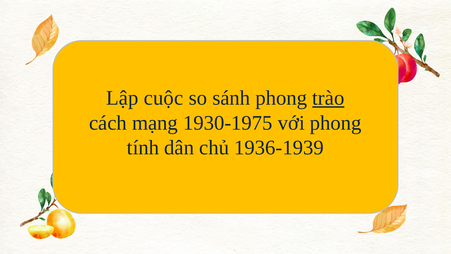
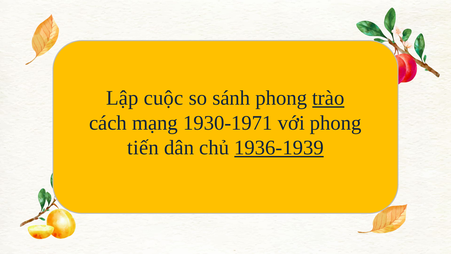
1930-1975: 1930-1975 -> 1930-1971 (228, 123)
tính: tính -> tiến (143, 148)
1936-1939 underline: none -> present (279, 148)
